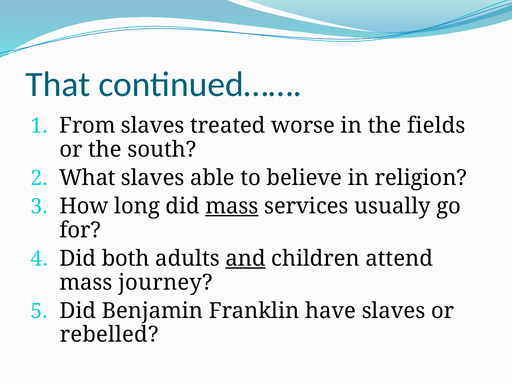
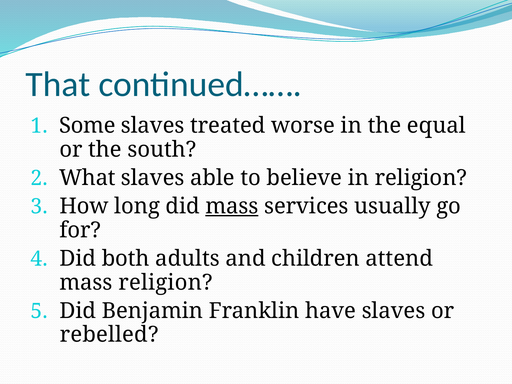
From: From -> Some (87, 126)
fields: fields -> equal (436, 126)
and underline: present -> none (246, 259)
mass journey: journey -> religion (166, 282)
